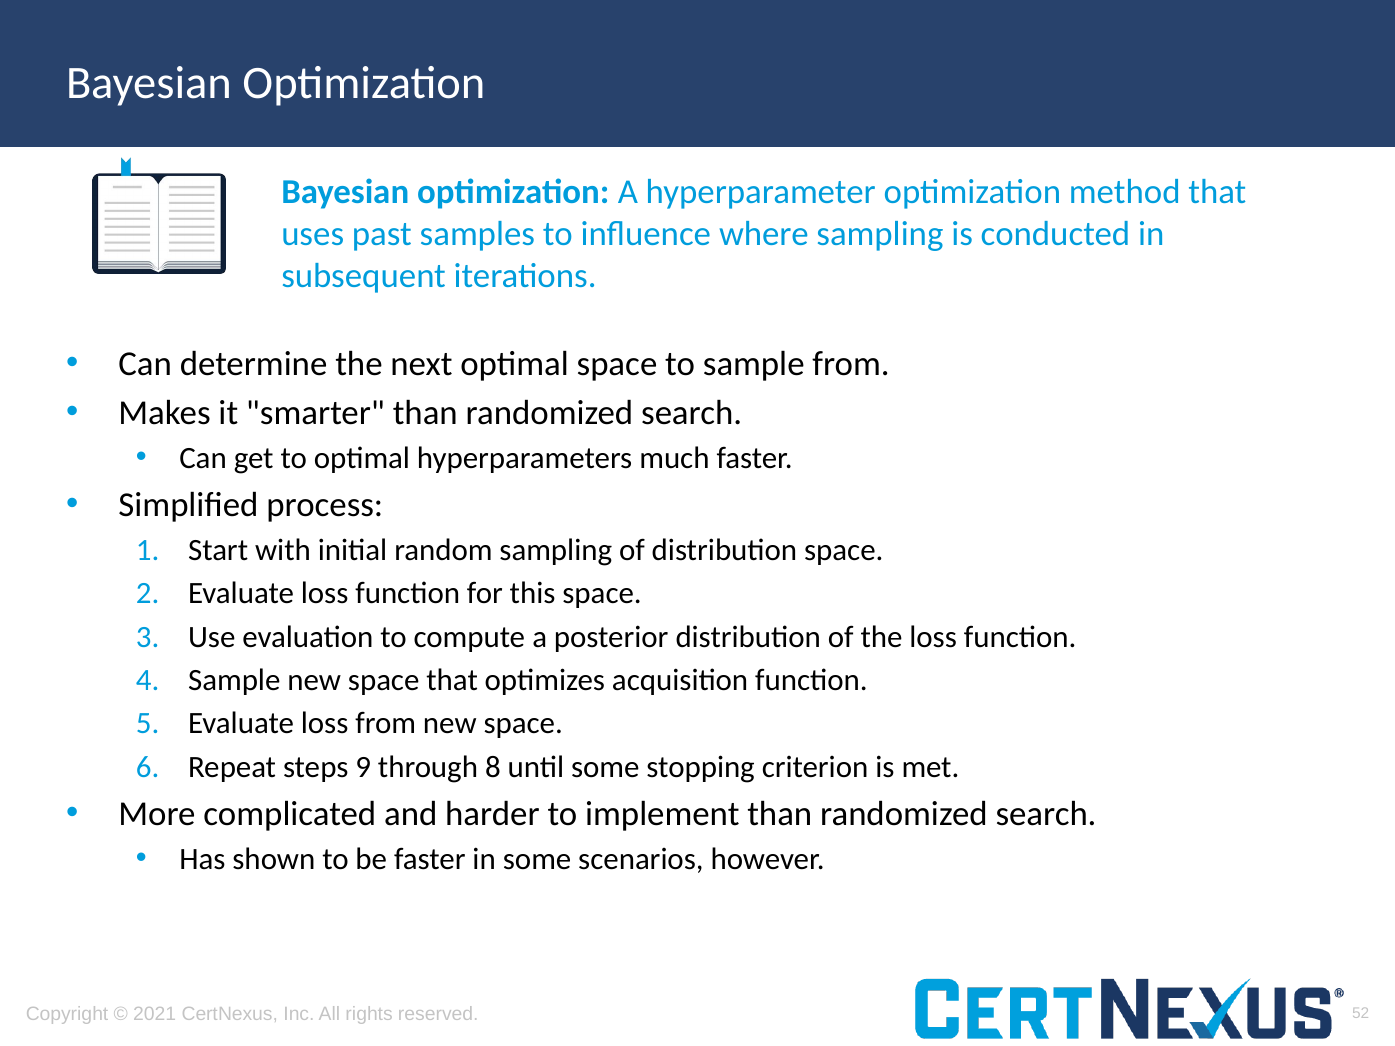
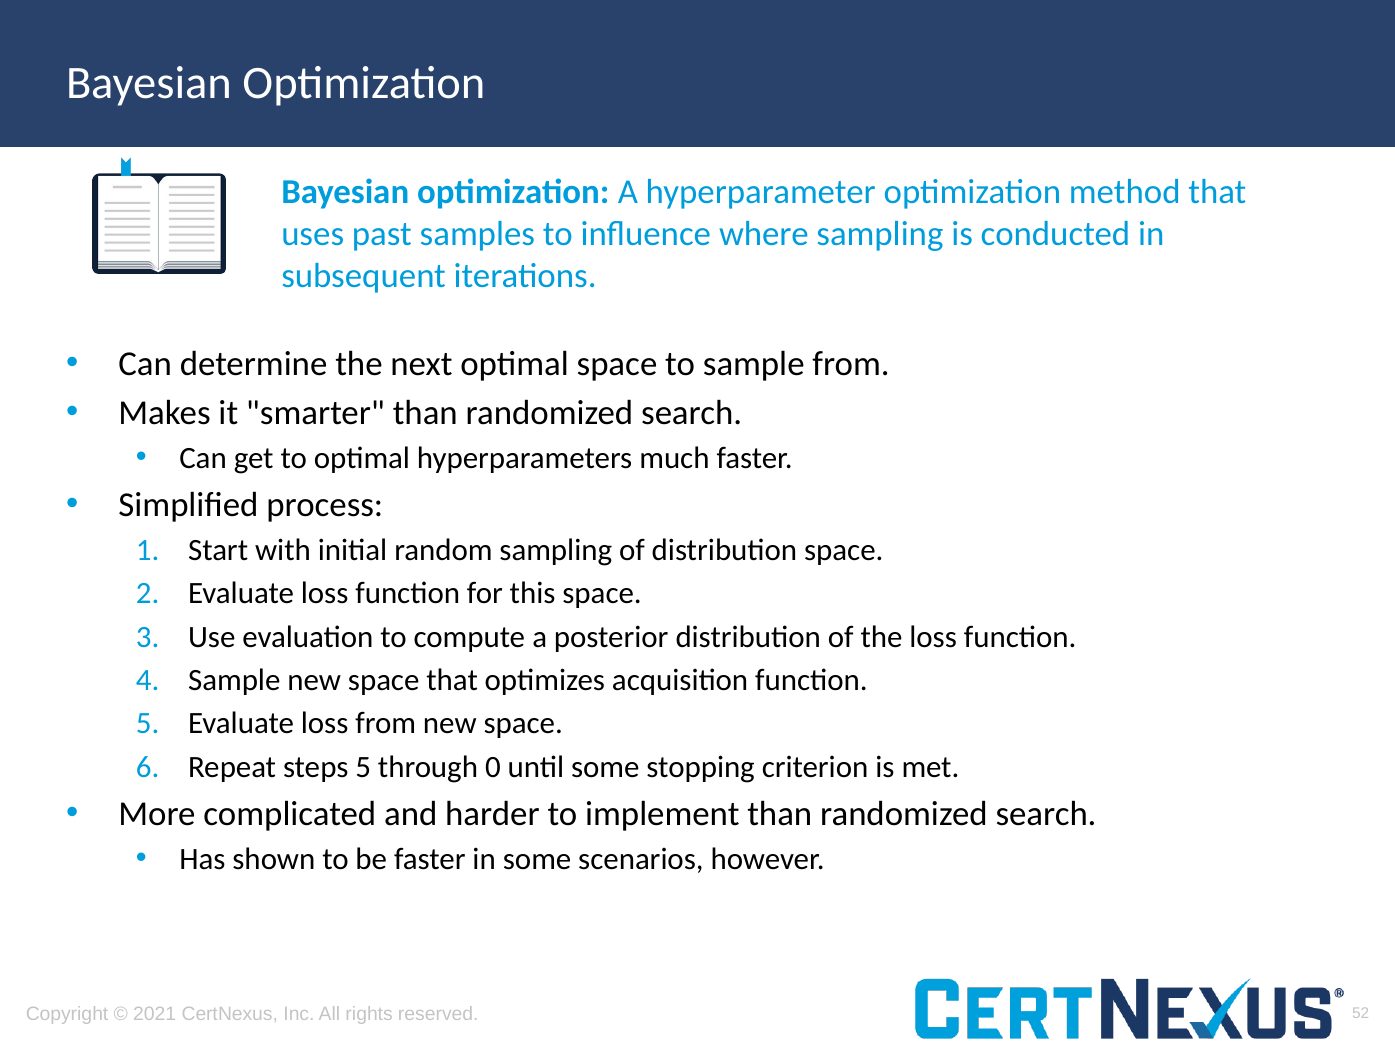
steps 9: 9 -> 5 (363, 767)
8: 8 -> 0 (493, 767)
